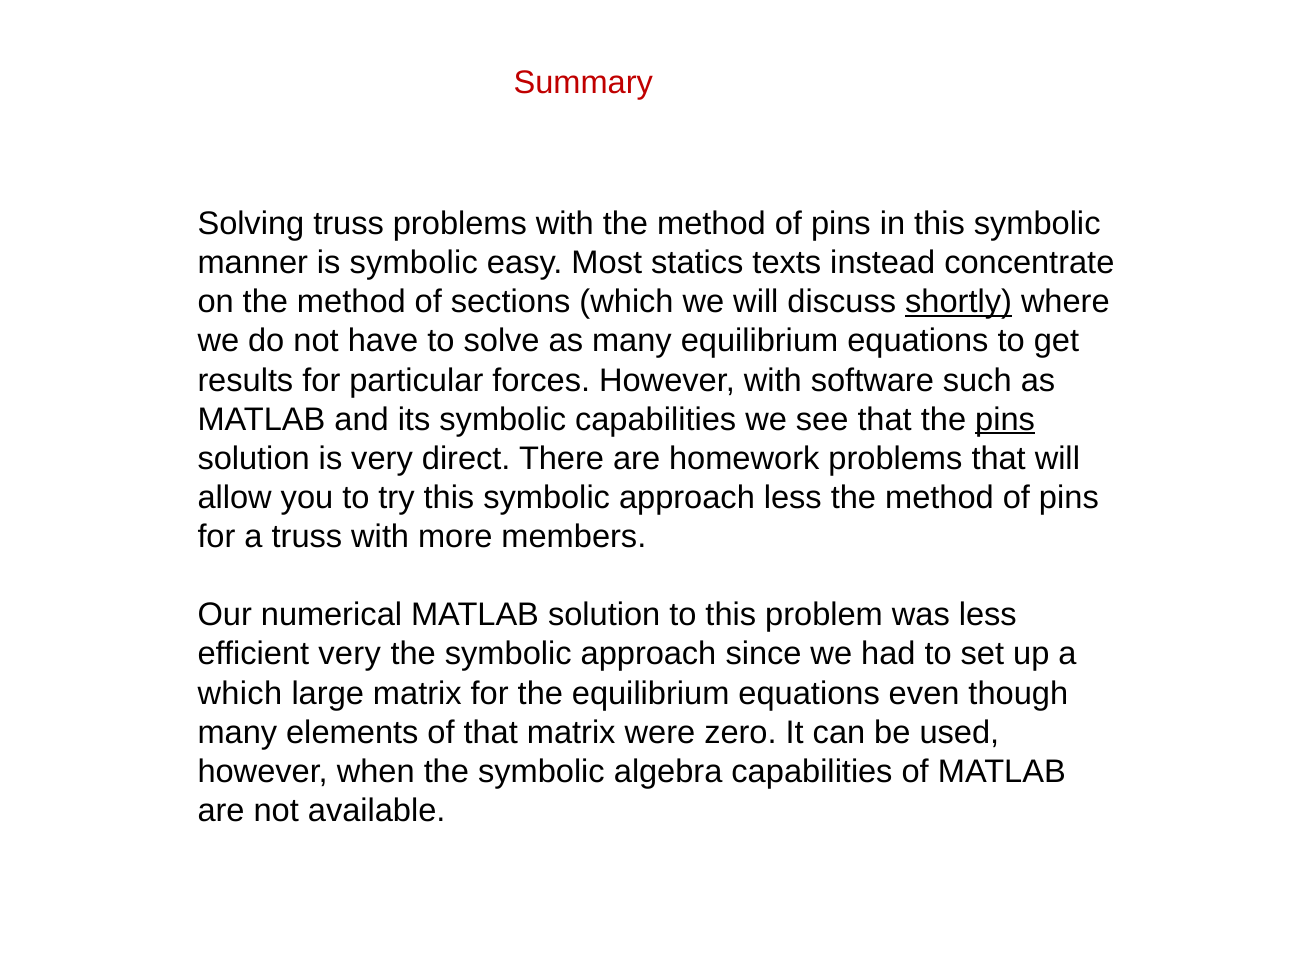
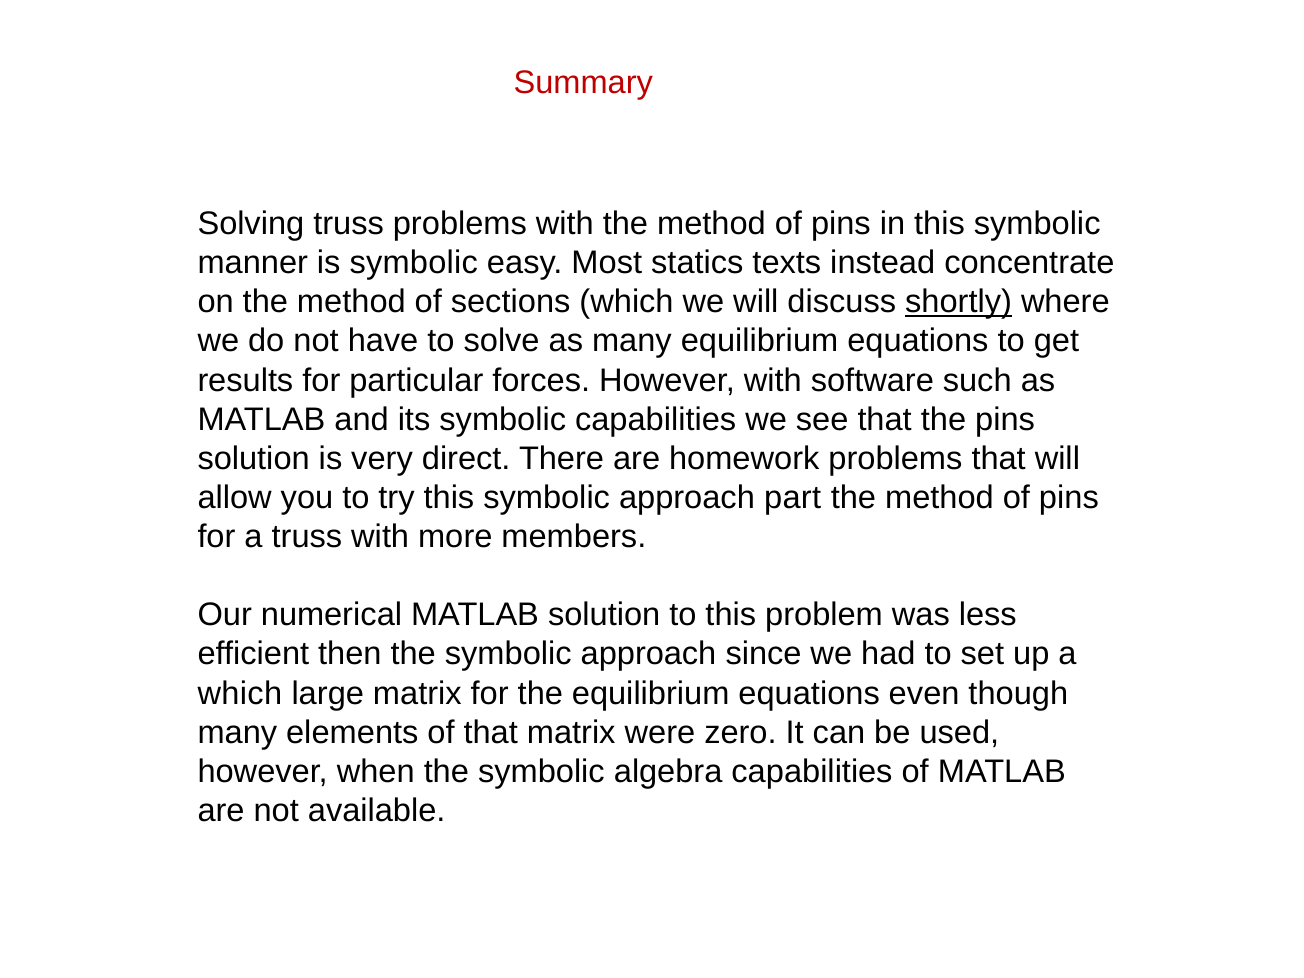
pins underline: present -> none (1005, 419)
approach less: less -> part (793, 498)
efficient very: very -> then (350, 654)
